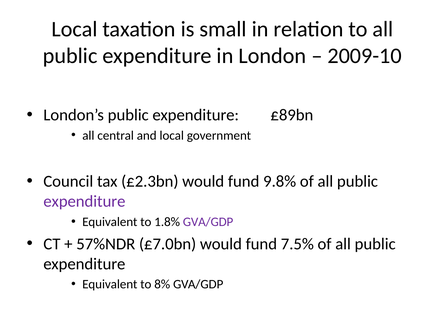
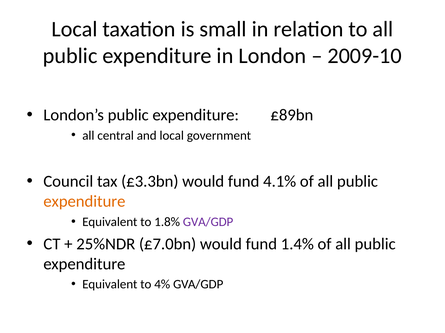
£2.3bn: £2.3bn -> £3.3bn (150, 182)
9.8%: 9.8% -> 4.1% (280, 182)
expenditure colour: purple -> orange (84, 202)
57%NDR: 57%NDR -> 25%NDR (106, 244)
7.5%: 7.5% -> 1.4% (297, 244)
8%: 8% -> 4% (162, 285)
